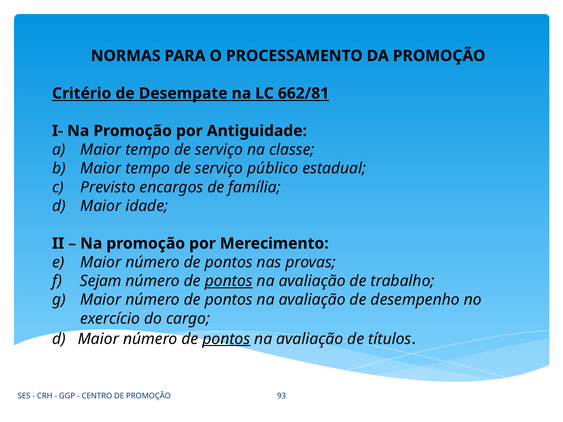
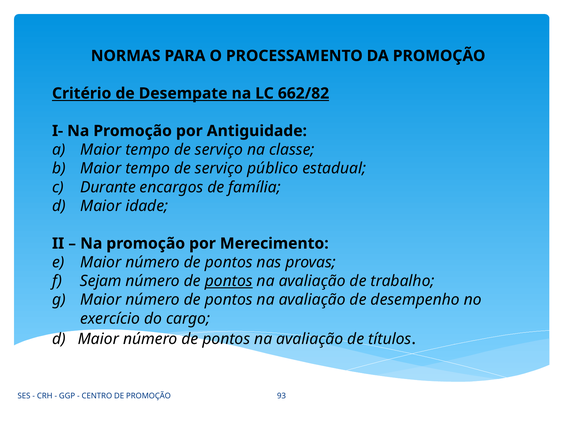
662/81: 662/81 -> 662/82 (303, 93)
Previsto: Previsto -> Durante (108, 187)
pontos underline: present -> none (226, 339)
